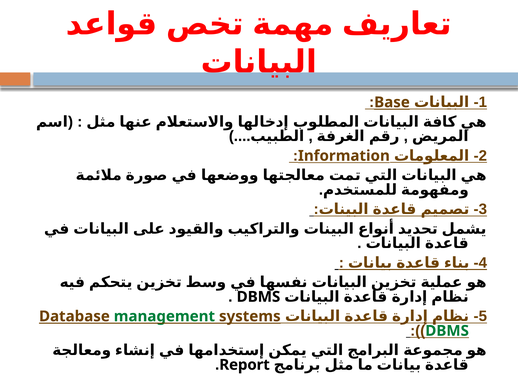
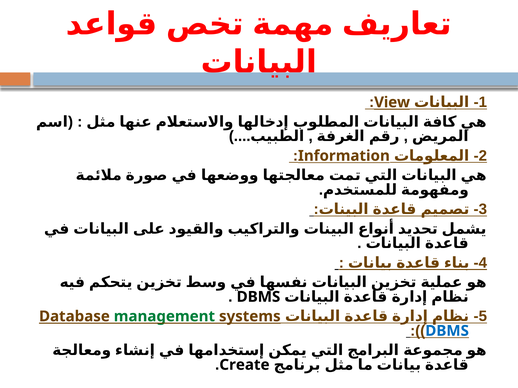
Base: Base -> View (392, 102)
DBMS colour: green -> blue (447, 331)
Report: Report -> Create (244, 365)
